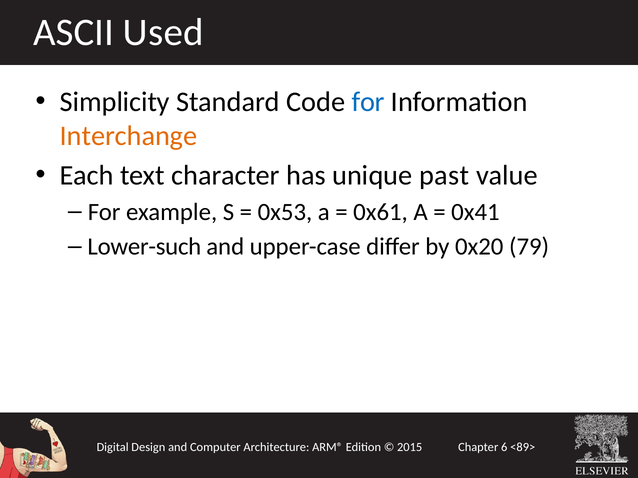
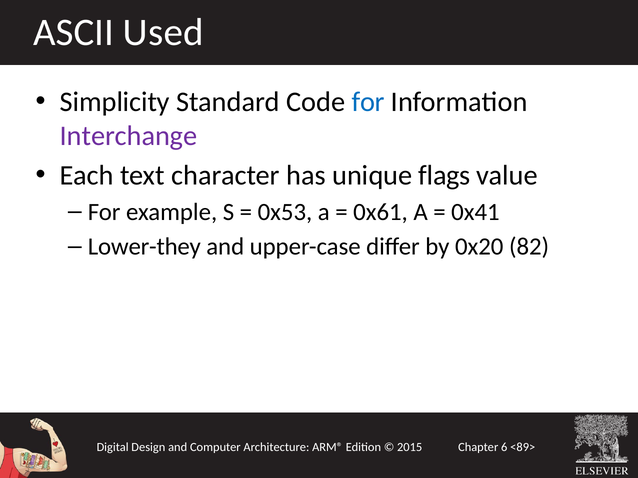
Interchange colour: orange -> purple (129, 136)
past: past -> flags (444, 176)
Lower-such: Lower-such -> Lower-they (144, 247)
79: 79 -> 82 (529, 247)
